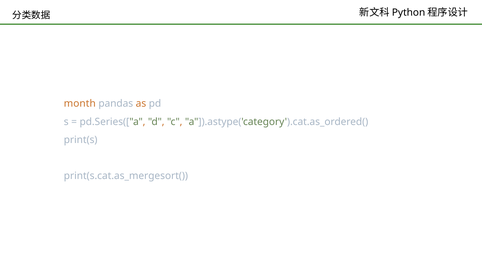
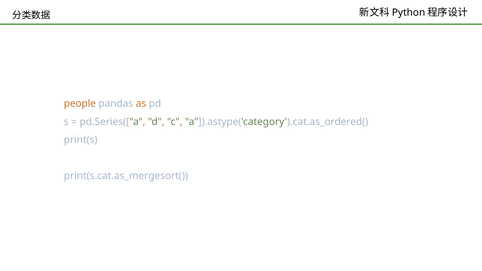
month: month -> people (80, 104)
